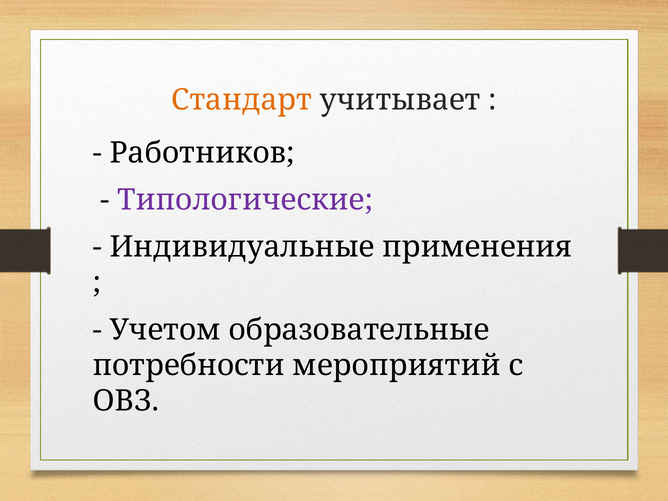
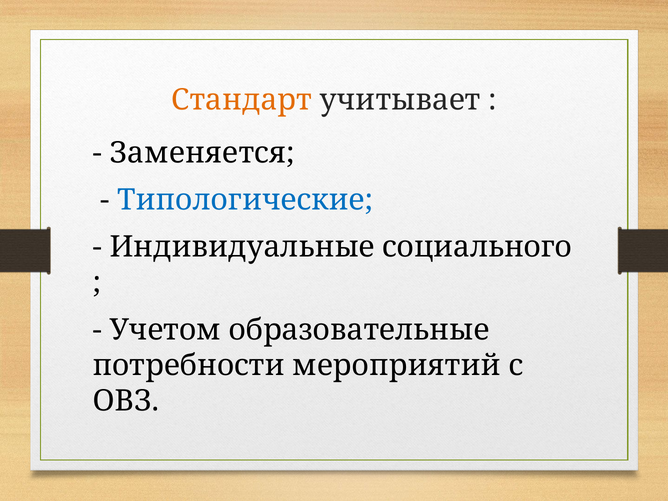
Работников: Работников -> Заменяется (202, 153)
Типологические colour: purple -> blue (245, 200)
применения: применения -> социального (477, 247)
